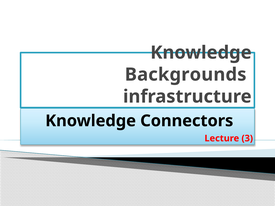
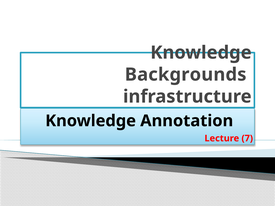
Connectors: Connectors -> Annotation (187, 121)
3: 3 -> 7 (247, 138)
